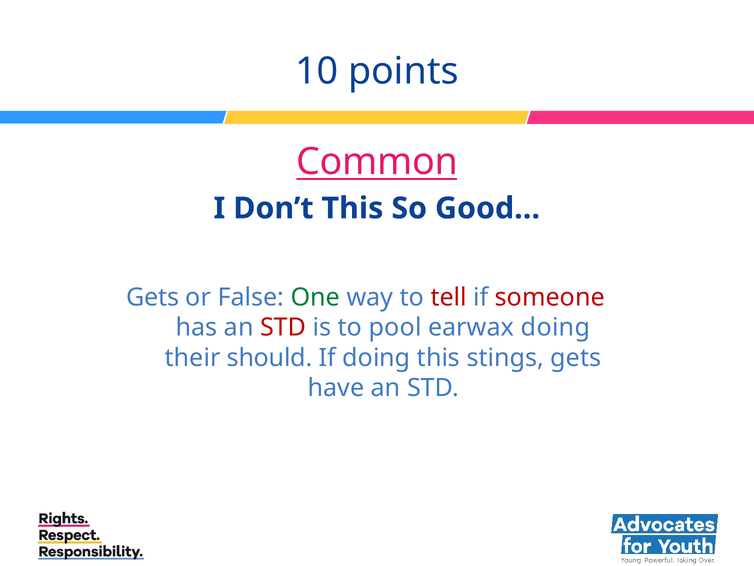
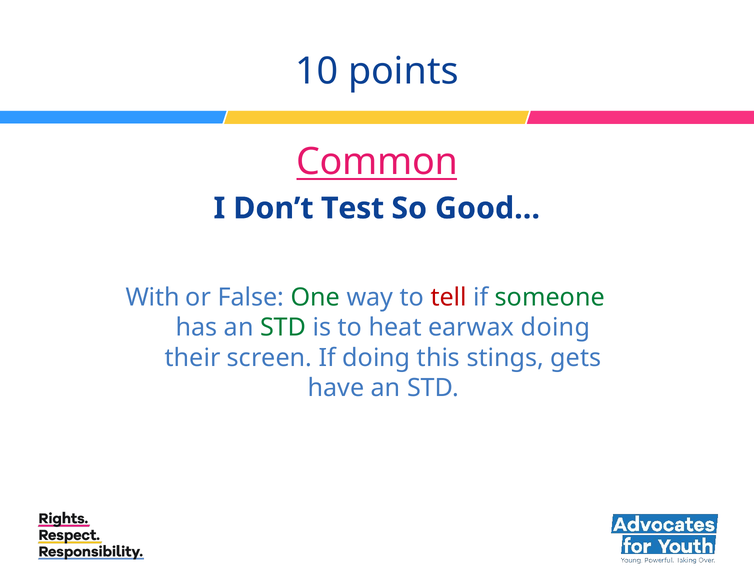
Don’t This: This -> Test (353, 208)
Gets: Gets -> With (153, 297)
someone colour: red -> green (550, 297)
STD colour: red -> green (283, 327)
pool: pool -> heat (395, 327)
should: should -> screen (270, 357)
